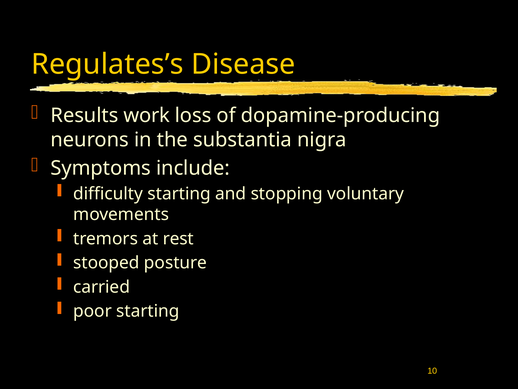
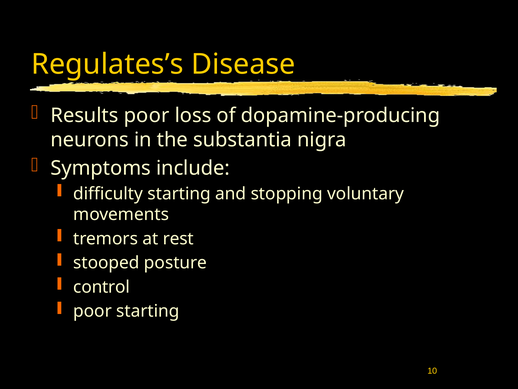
Results work: work -> poor (147, 115)
carried: carried -> control (102, 287)
